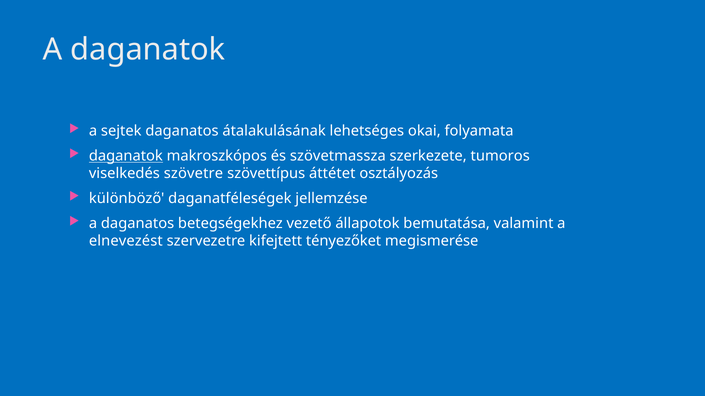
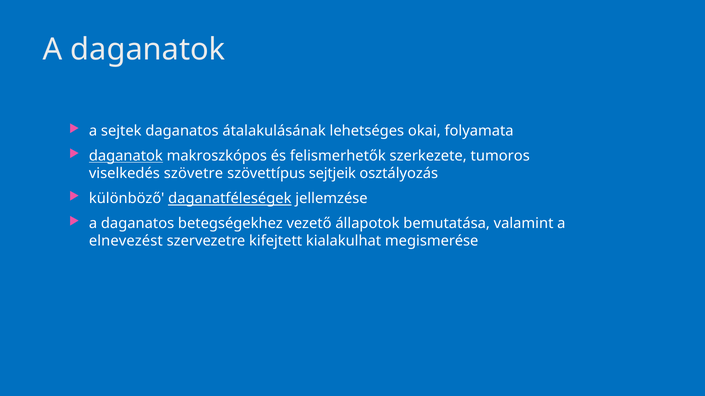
szövetmassza: szövetmassza -> felismerhetők (338, 156)
áttétet: áttétet -> sejtjeik (332, 174)
daganatféleségek underline: none -> present (230, 199)
tényezőket: tényezőket -> kialakulhat (344, 241)
